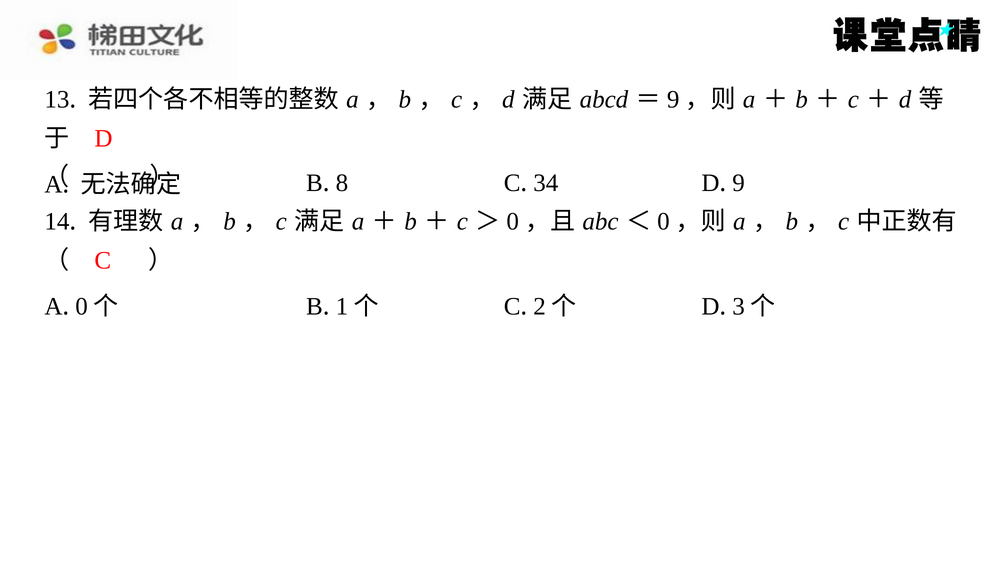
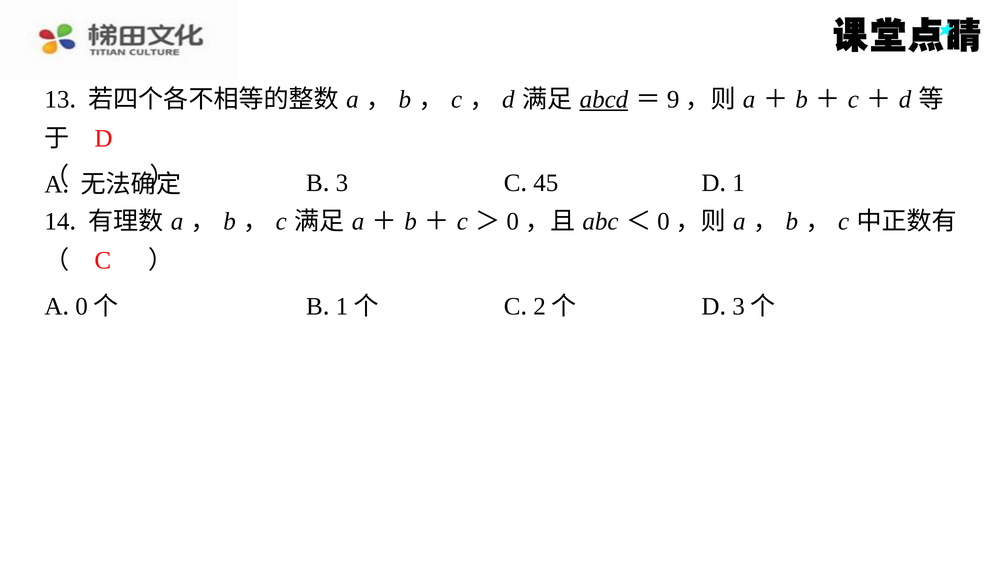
abcd underline: none -> present (604, 99)
8: 8 -> 3 (342, 183)
34: 34 -> 45 (546, 183)
9: 9 -> 1 (739, 183)
